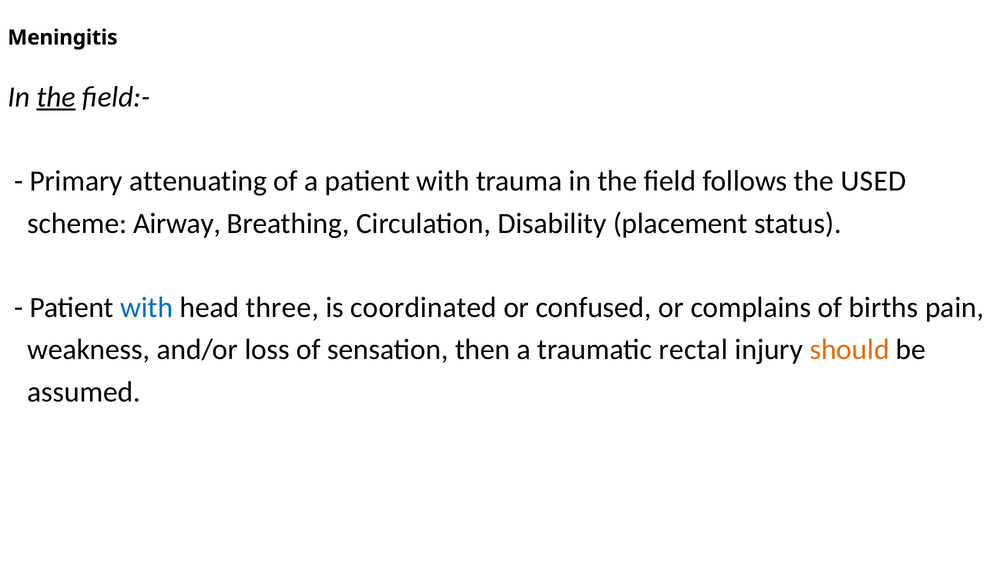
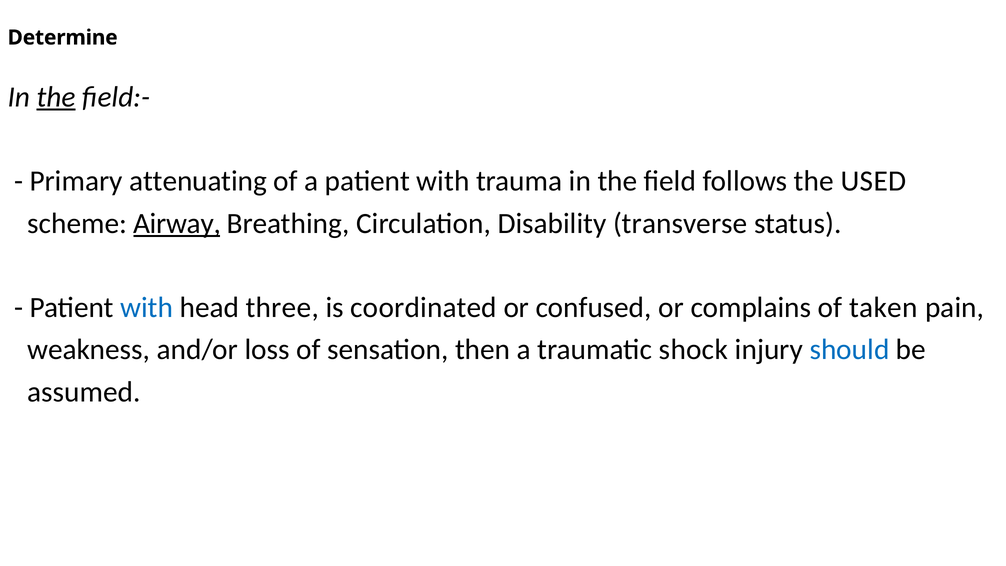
Meningitis: Meningitis -> Determine (63, 38)
Airway underline: none -> present (177, 223)
placement: placement -> transverse (680, 223)
births: births -> taken (884, 308)
rectal: rectal -> shock (693, 350)
should colour: orange -> blue (850, 350)
